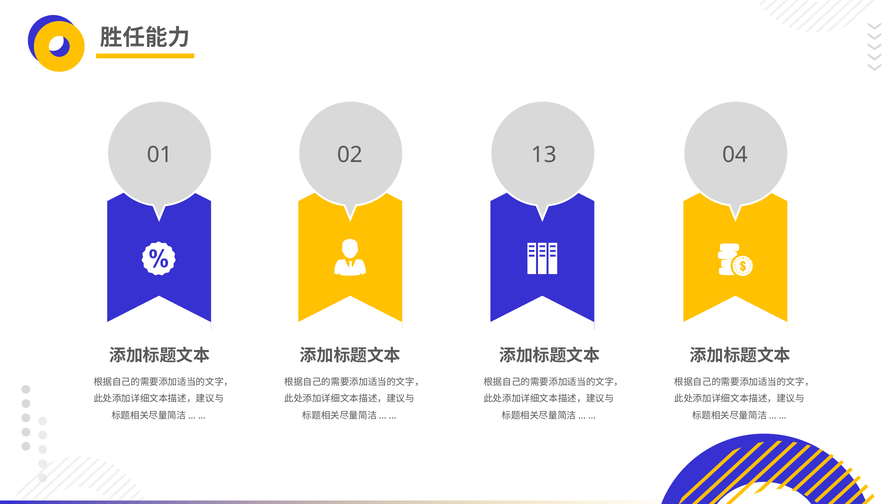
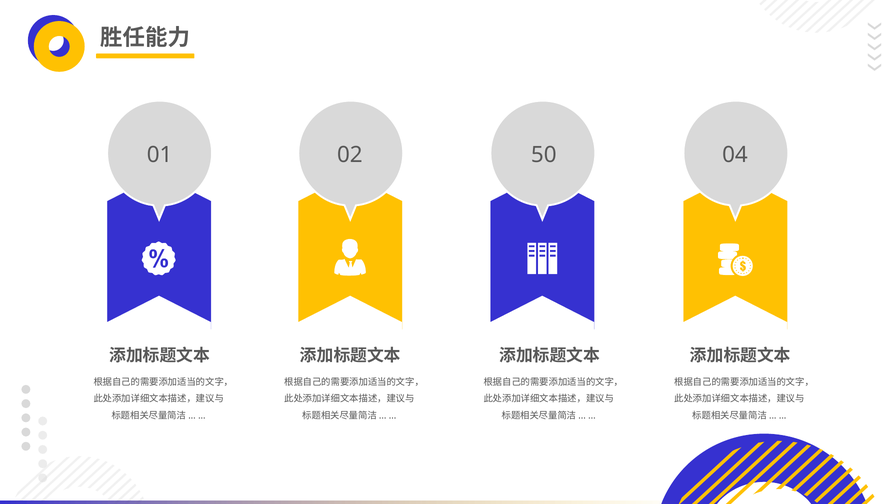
13: 13 -> 50 (544, 155)
